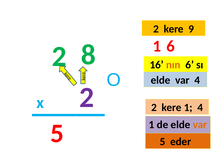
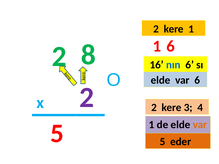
kere 9: 9 -> 1 (191, 29)
nın colour: orange -> blue (173, 65)
var 4: 4 -> 6 (197, 80)
kere 1: 1 -> 3 (188, 108)
